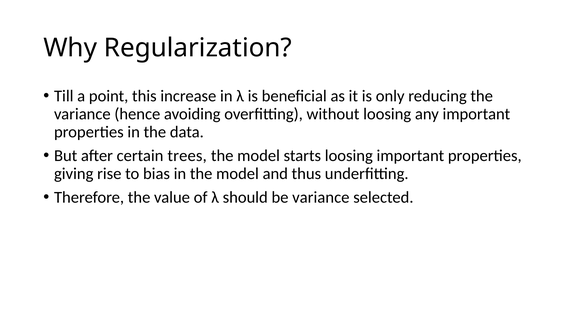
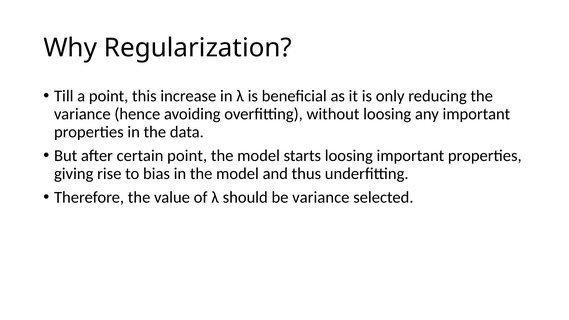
certain trees: trees -> point (187, 156)
